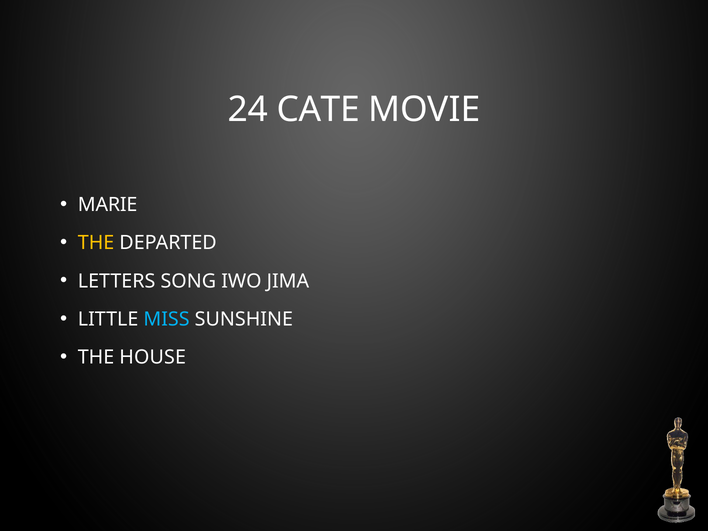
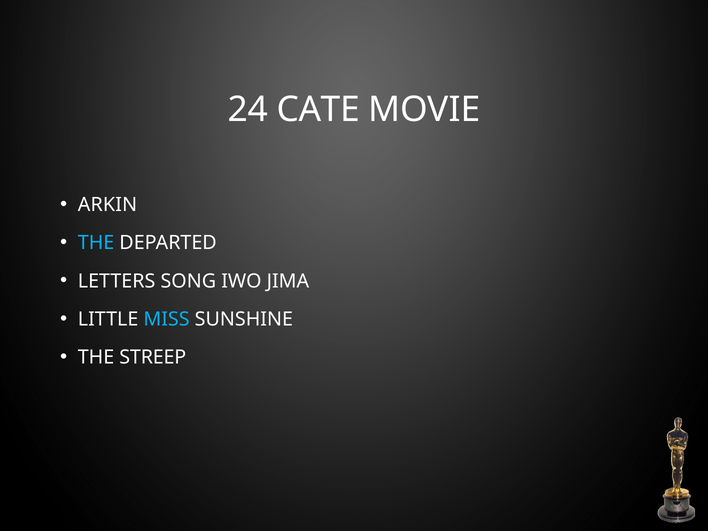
MARIE: MARIE -> ARKIN (107, 205)
THE colour: yellow -> light blue (96, 243)
HOUSE: HOUSE -> STREEP (153, 357)
